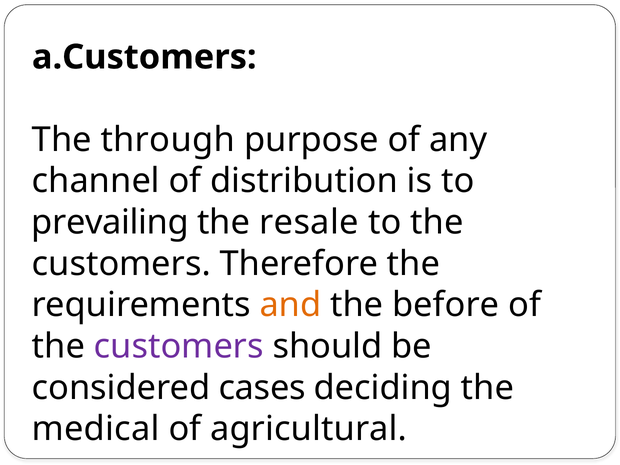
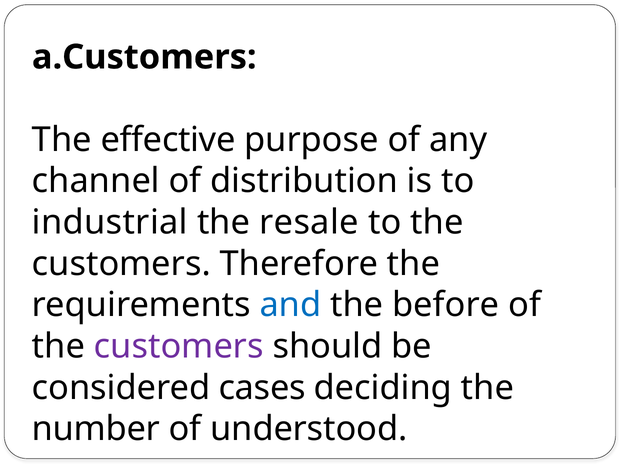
through: through -> effective (168, 140)
prevailing: prevailing -> industrial (110, 222)
and colour: orange -> blue (291, 305)
medical: medical -> number (96, 429)
agricultural: agricultural -> understood (309, 429)
